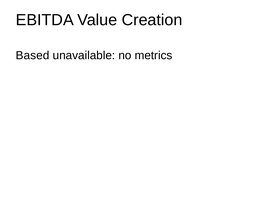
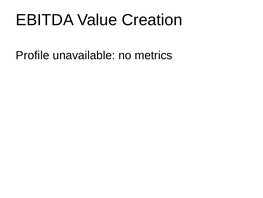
Based: Based -> Profile (33, 55)
